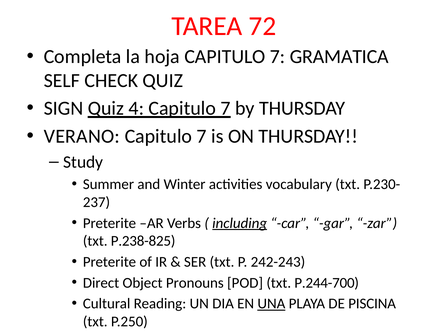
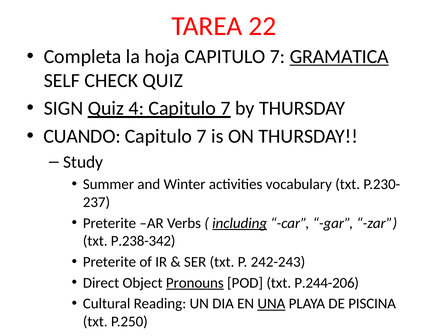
72: 72 -> 22 (262, 26)
GRAMATICA underline: none -> present (339, 57)
VERANO: VERANO -> CUANDO (82, 136)
P.238-825: P.238-825 -> P.238-342 (143, 241)
Pronouns underline: none -> present (195, 283)
P.244-700: P.244-700 -> P.244-206 (327, 283)
